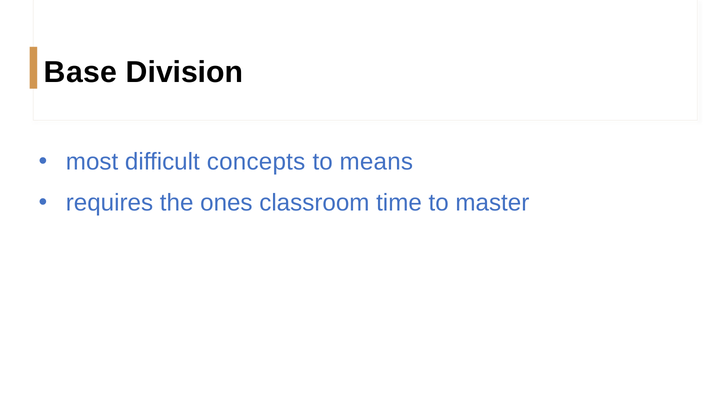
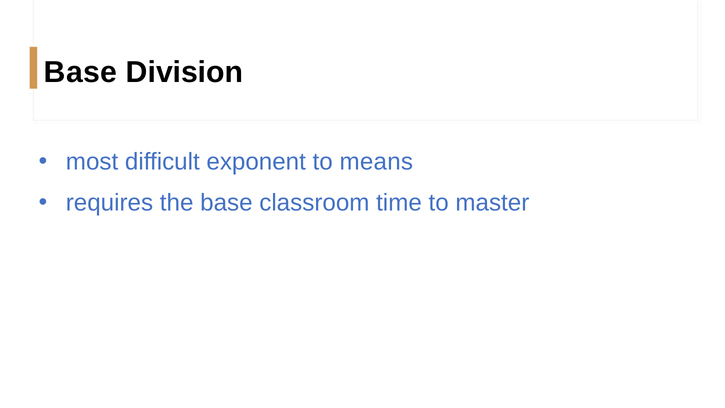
concepts: concepts -> exponent (256, 162)
the ones: ones -> base (226, 203)
